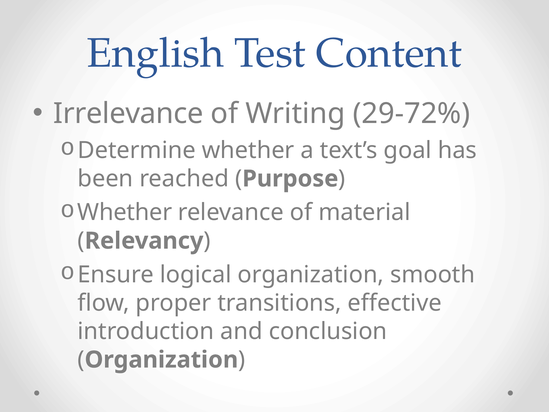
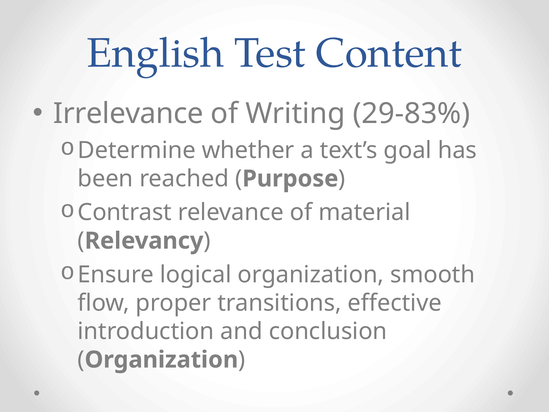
29-72%: 29-72% -> 29-83% (411, 114)
Whether: Whether -> Contrast (125, 212)
